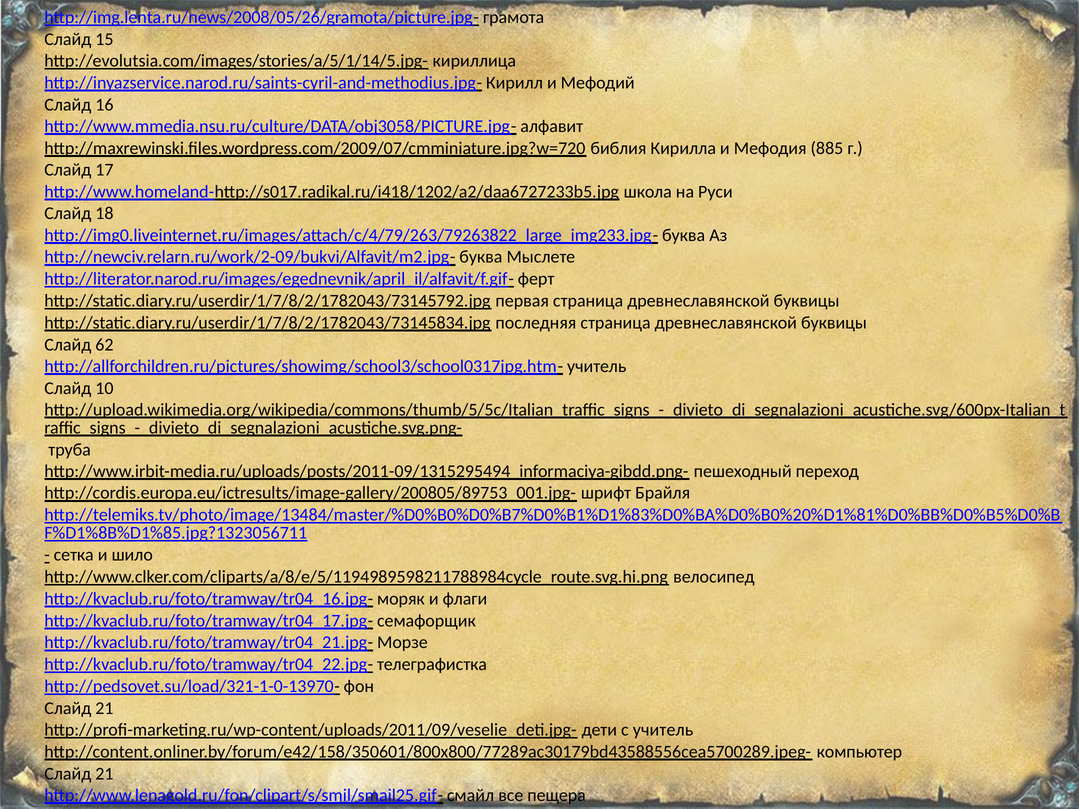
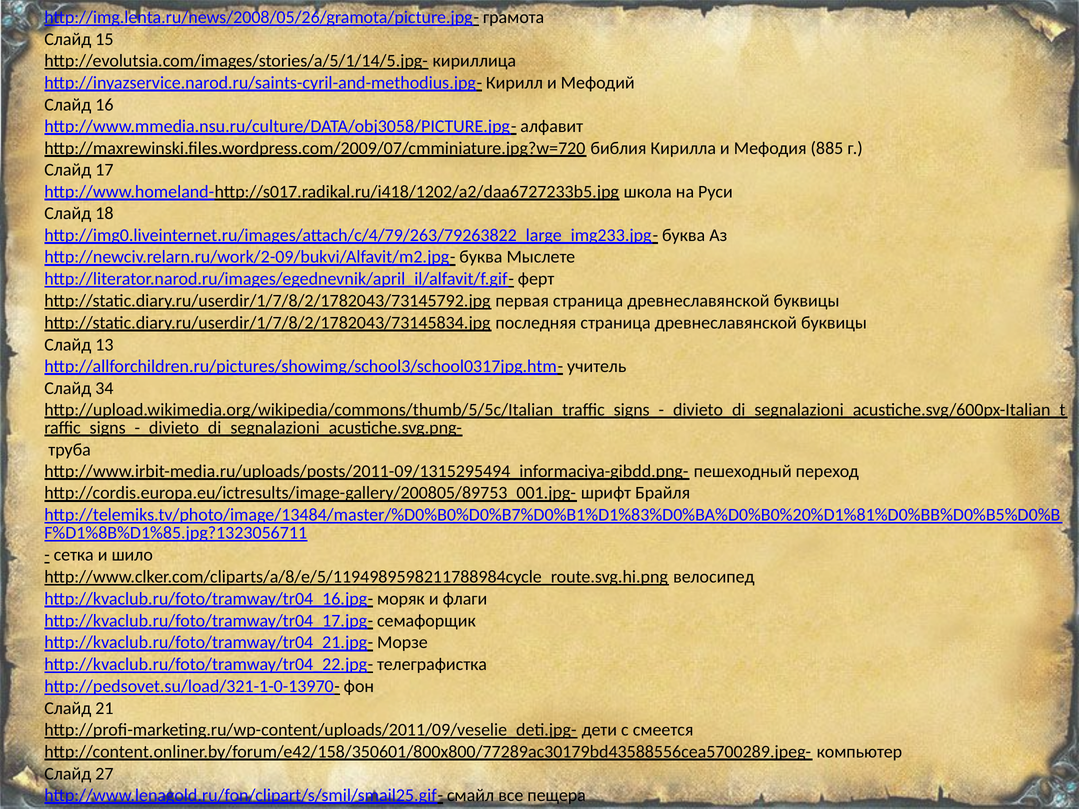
62: 62 -> 13 (104, 345)
10: 10 -> 34 (104, 388)
с учитель: учитель -> смеется (663, 730)
21: 21 -> 27 (104, 774)
